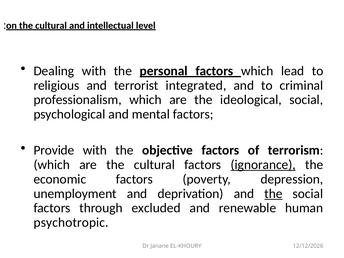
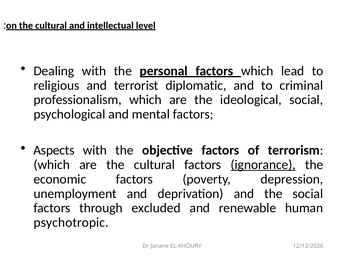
integrated: integrated -> diplomatic (196, 85)
Provide: Provide -> Aspects (54, 150)
the underline: present -> none (273, 194)
